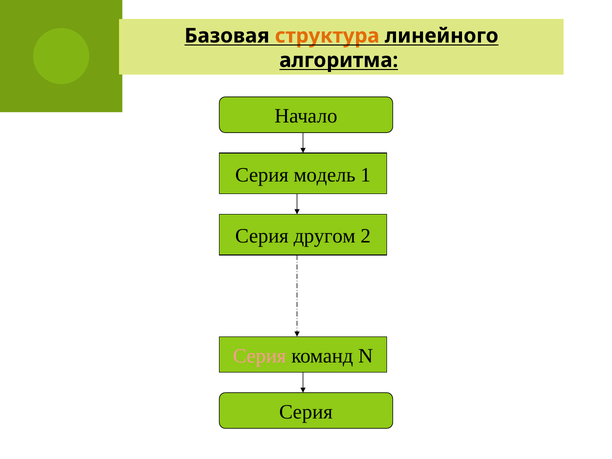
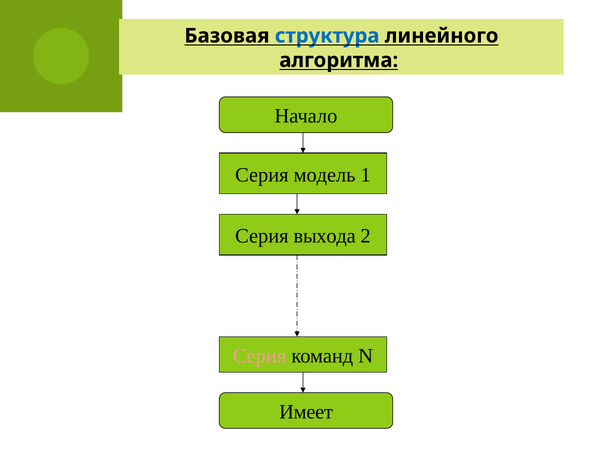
структура colour: orange -> blue (327, 36)
другом: другом -> выхода (325, 236)
Серия: Серия -> Имеет (306, 412)
